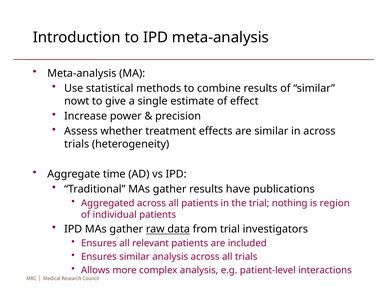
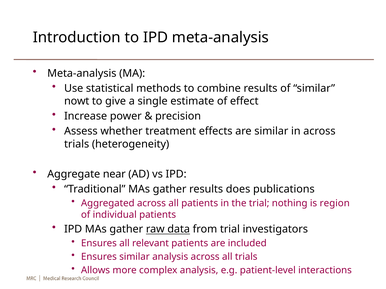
time: time -> near (114, 174)
have: have -> does (238, 189)
